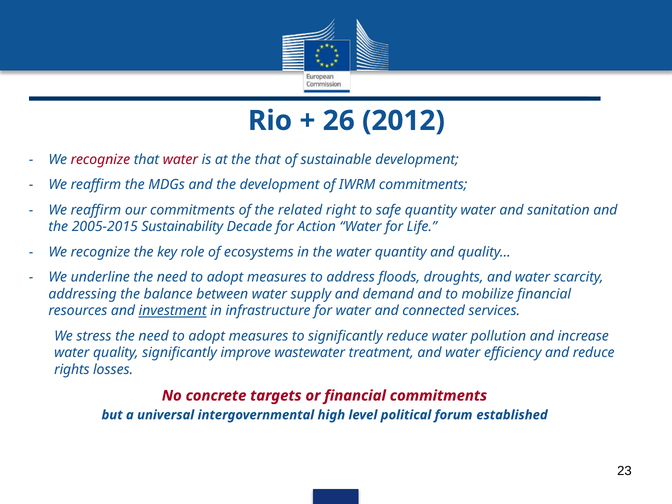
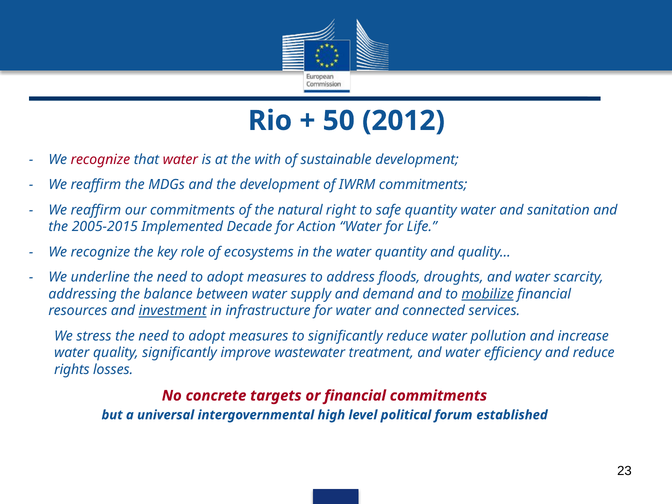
26: 26 -> 50 (339, 121)
the that: that -> with (268, 160)
related: related -> natural (300, 210)
Sustainability: Sustainability -> Implemented (182, 227)
mobilize underline: none -> present (488, 294)
